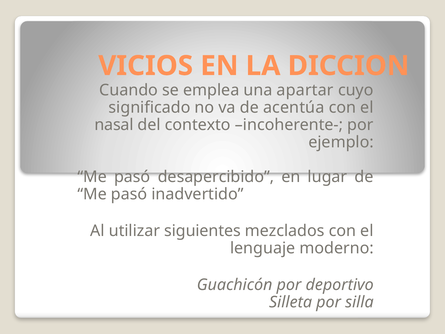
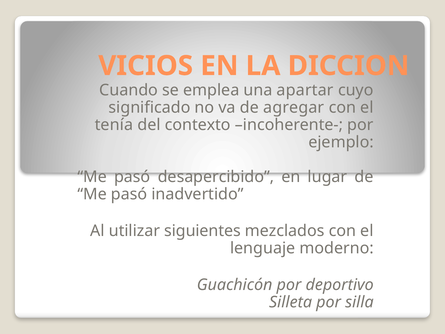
acentúa: acentúa -> agregar (294, 107)
nasal: nasal -> tenía (114, 125)
